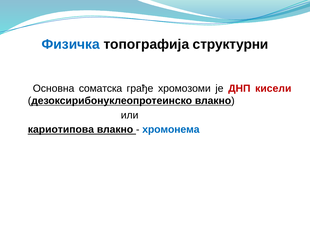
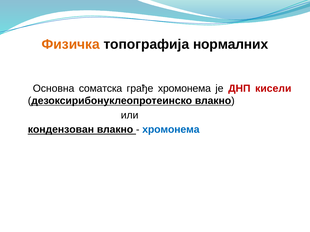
Физичка colour: blue -> orange (71, 44)
структурни: структурни -> нормалних (231, 44)
грађе хромозоми: хромозоми -> хромонема (184, 89)
кариотипова: кариотипова -> кондензован (61, 130)
